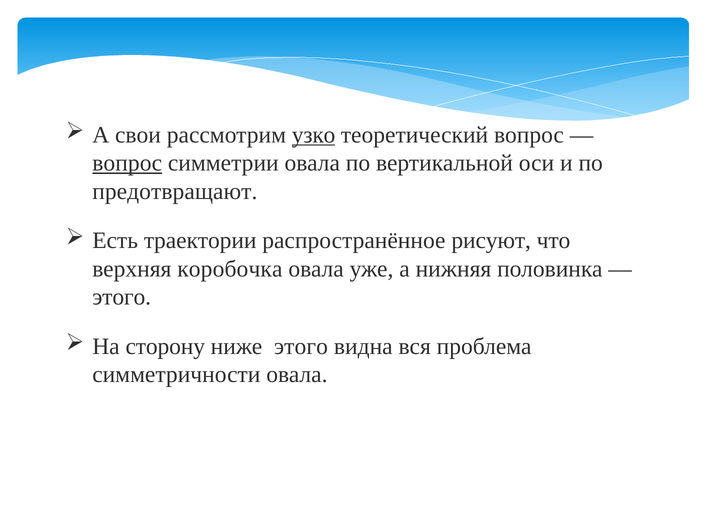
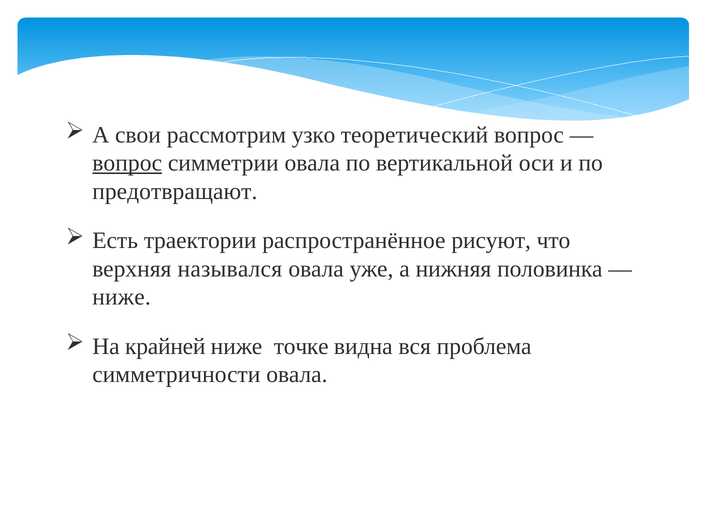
узко underline: present -> none (314, 135)
коробочка: коробочка -> назывался (230, 269)
этого: этого -> ниже (122, 297)
сторону: сторону -> крайней (165, 347)
ниже этого: этого -> точке (301, 347)
